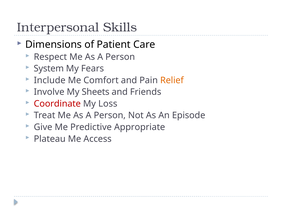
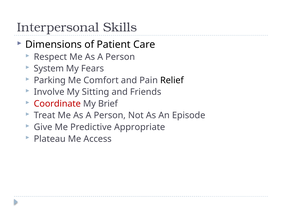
Include: Include -> Parking (50, 80)
Relief colour: orange -> black (172, 80)
Sheets: Sheets -> Sitting (96, 92)
Loss: Loss -> Brief (108, 103)
